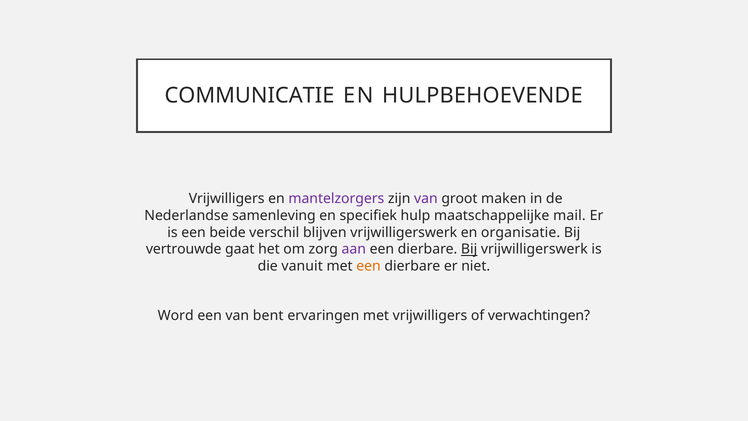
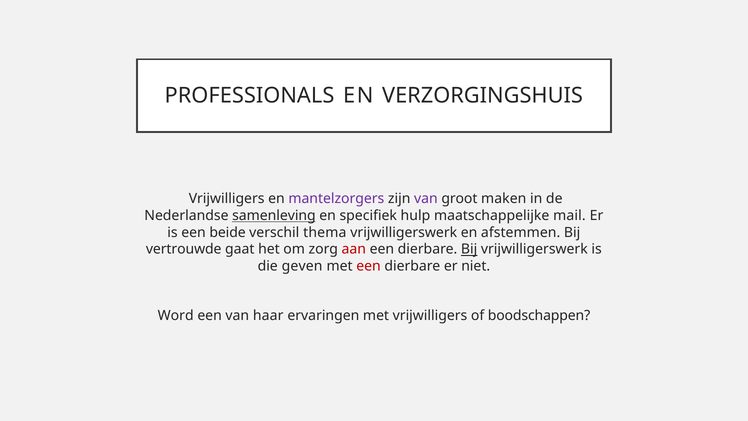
COMMUNICATIE: COMMUNICATIE -> PROFESSIONALS (249, 96)
HULPBEHOEVENDE: HULPBEHOEVENDE -> VERZORGINGSHUIS (482, 96)
samenleving underline: none -> present (274, 216)
blijven: blijven -> thema (325, 232)
organisatie: organisatie -> afstemmen (521, 232)
aan colour: purple -> red (354, 249)
vanuit: vanuit -> geven (302, 266)
een colour: orange -> red (369, 266)
bent: bent -> haar (268, 315)
verwachtingen: verwachtingen -> boodschappen (539, 315)
